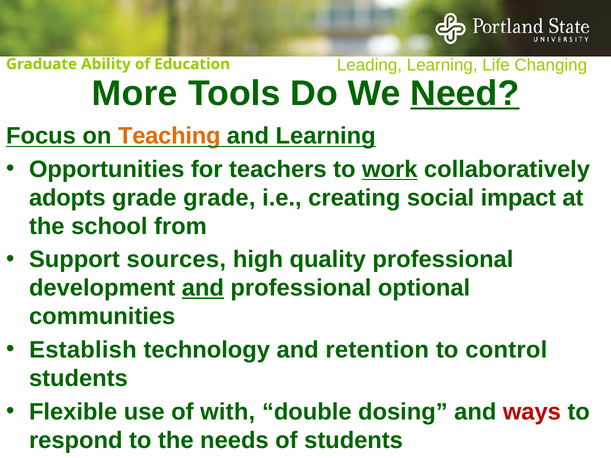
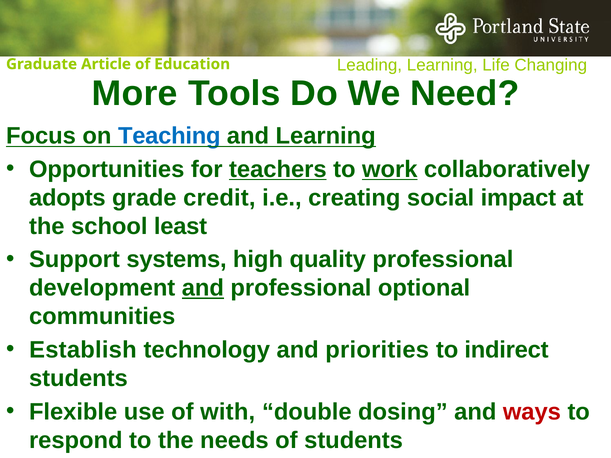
Ability: Ability -> Article (106, 64)
Need underline: present -> none (465, 93)
Teaching colour: orange -> blue (169, 136)
teachers underline: none -> present (278, 169)
grade grade: grade -> credit (219, 198)
from: from -> least (181, 226)
sources: sources -> systems (177, 260)
retention: retention -> priorities (377, 350)
control: control -> indirect (507, 350)
